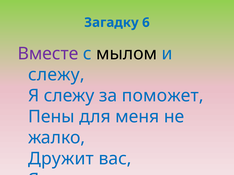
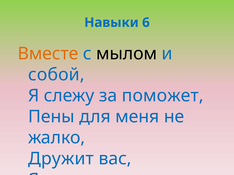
Загадку: Загадку -> Навыки (111, 23)
Вместе colour: purple -> orange (48, 54)
слежу: слежу -> собой (56, 75)
